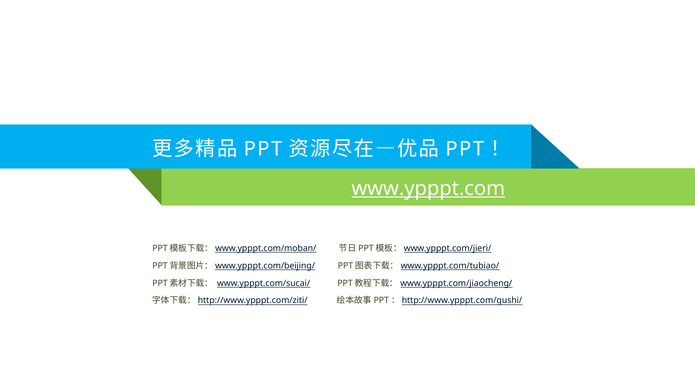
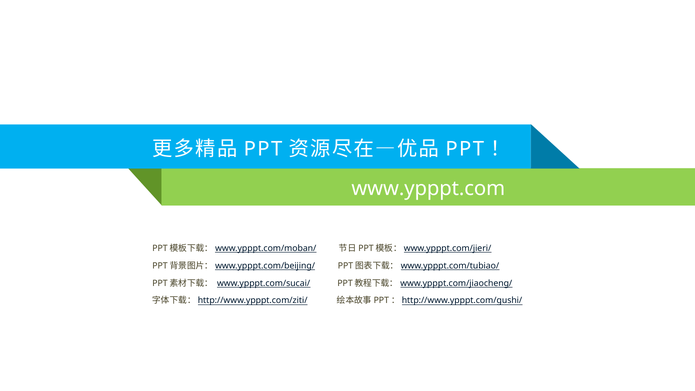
www.ypppt.com underline: present -> none (428, 188)
